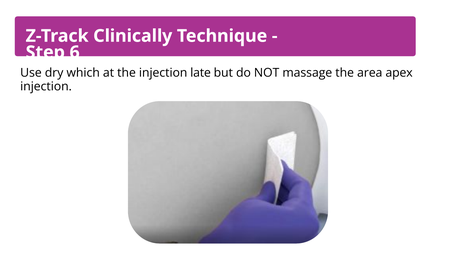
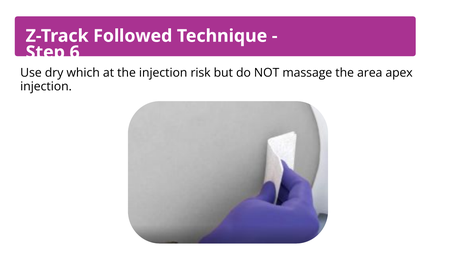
Clinically: Clinically -> Followed (133, 36)
late: late -> risk (201, 73)
